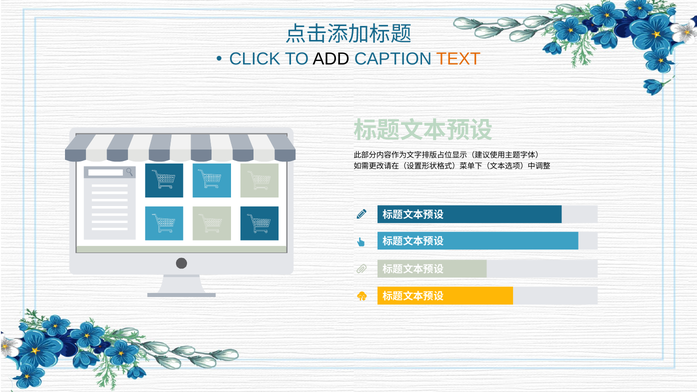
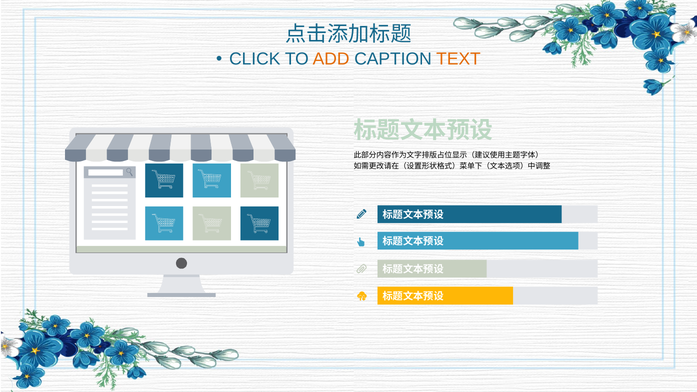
ADD colour: black -> orange (331, 59)
